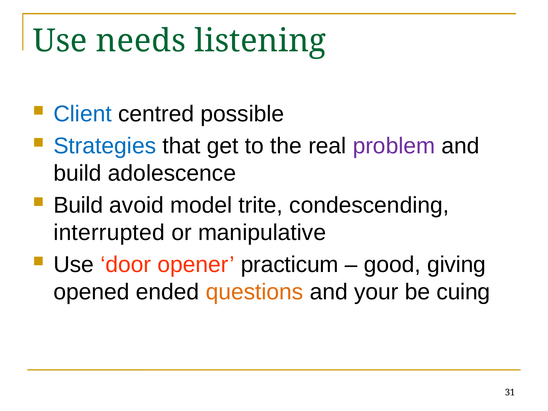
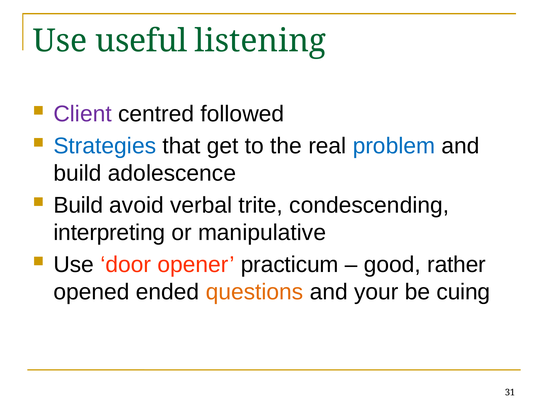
needs: needs -> useful (141, 41)
Client colour: blue -> purple (83, 114)
possible: possible -> followed (242, 114)
problem colour: purple -> blue (394, 146)
model: model -> verbal (201, 205)
interrupted: interrupted -> interpreting (109, 233)
giving: giving -> rather (457, 265)
